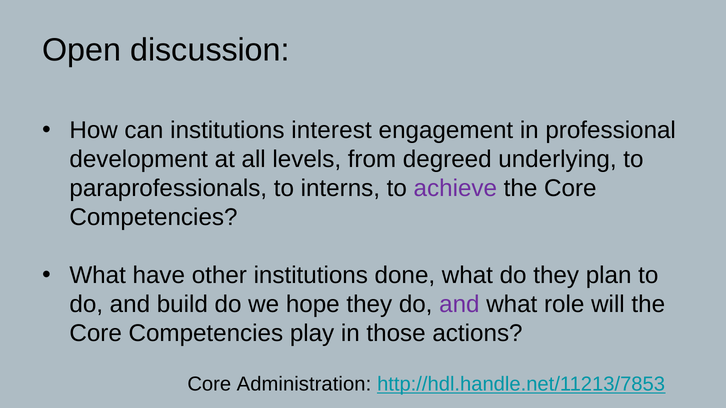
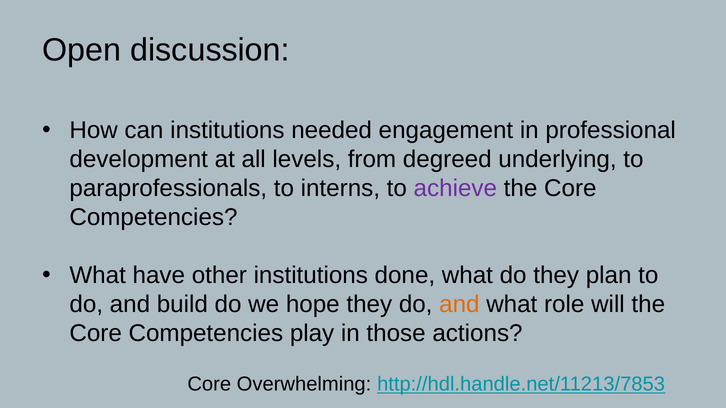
interest: interest -> needed (332, 131)
and colour: purple -> orange (459, 305)
Administration: Administration -> Overwhelming (304, 384)
